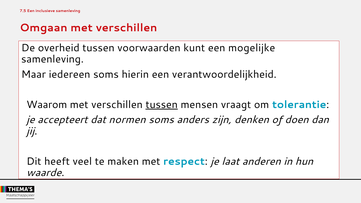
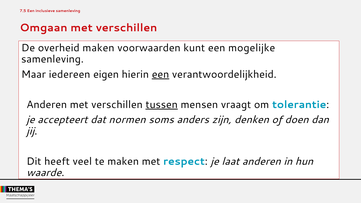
overheid tussen: tussen -> maken (98, 48)
iedereen soms: soms -> eigen (106, 74)
een underline: none -> present (161, 74)
Waarom: Waarom -> Anderen (47, 105)
